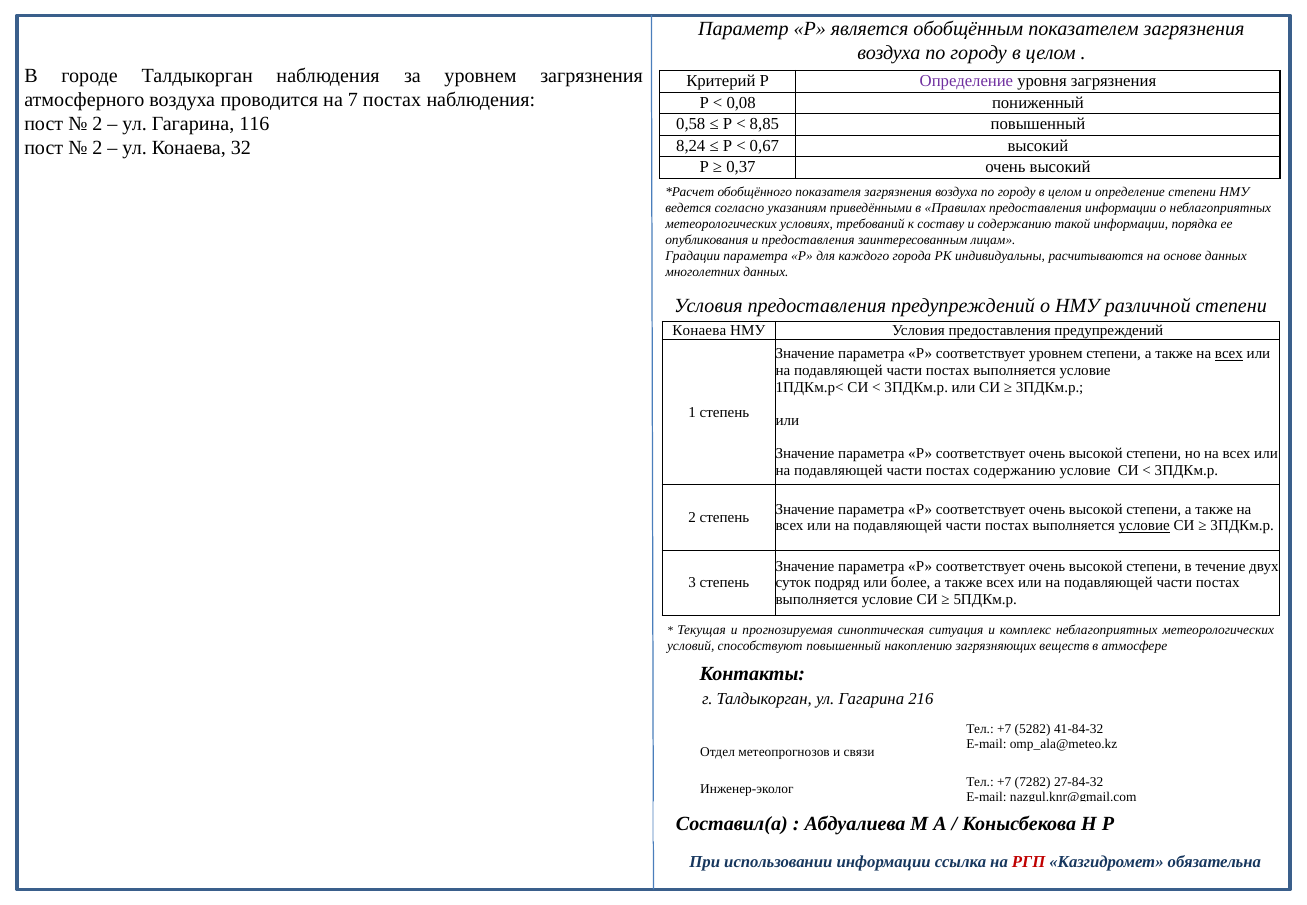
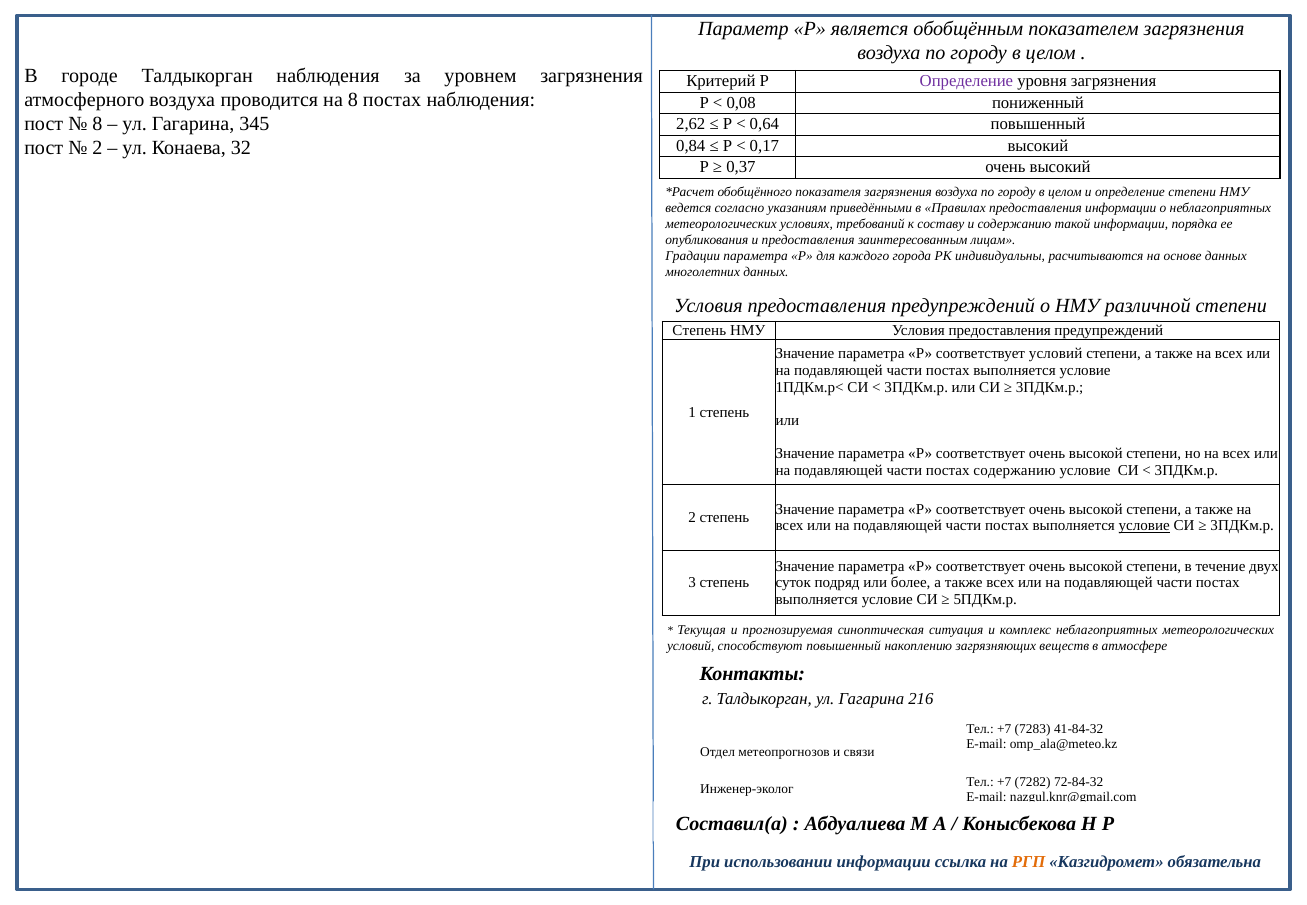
на 7: 7 -> 8 (353, 100)
2: 2 -> 8 (97, 124)
116: 116 -> 345 (254, 124)
0,58: 0,58 -> 2,62 (691, 124)
8,85: 8,85 -> 0,64 (764, 124)
8,24: 8,24 -> 0,84 (691, 146)
0,67: 0,67 -> 0,17 (764, 146)
Конаева: Конаева -> Степень (699, 330)
соответствует уровнем: уровнем -> условий (1056, 354)
всех underline: present -> none (1229, 354)
5282: 5282 -> 7283 (1033, 729)
27-84-32: 27-84-32 -> 72-84-32 (1079, 782)
РГП colour: red -> orange (1029, 862)
